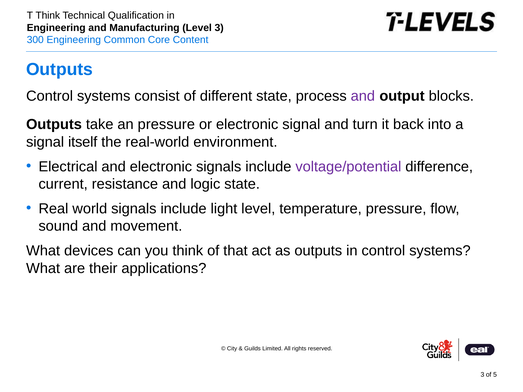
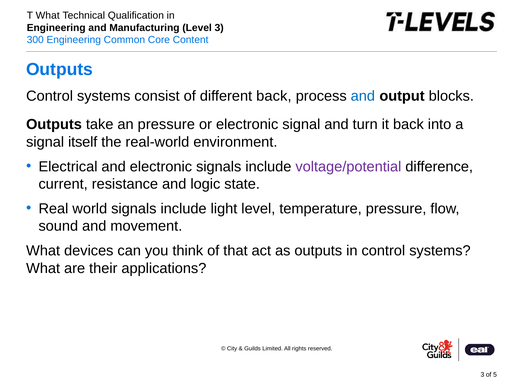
Think: Think -> What (48, 15)
different state: state -> back (274, 96)
and colour: purple -> blue (363, 96)
